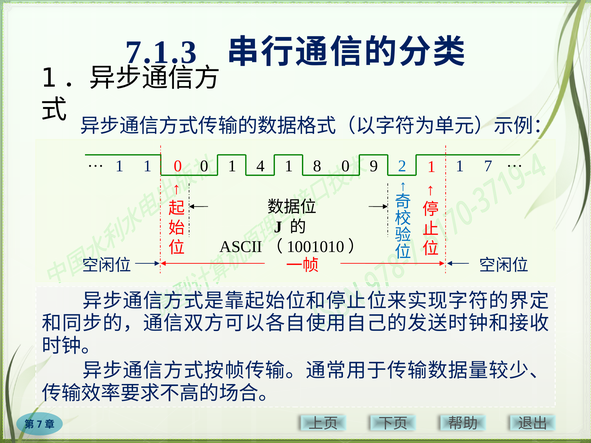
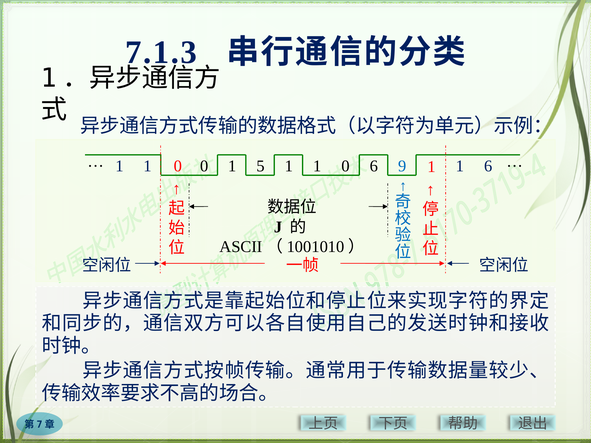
4: 4 -> 5 (261, 166)
8: 8 -> 1 (317, 166)
0 9: 9 -> 6 (374, 166)
2: 2 -> 9 (402, 166)
1 7: 7 -> 6 (488, 166)
